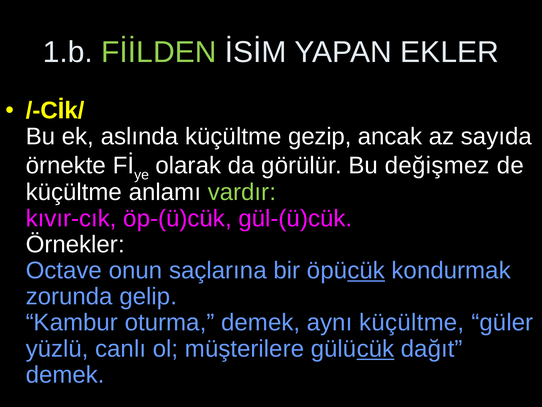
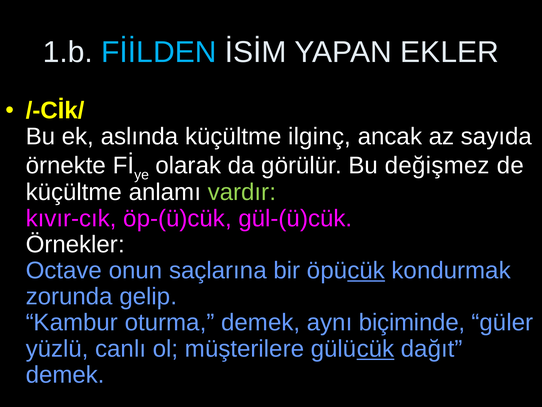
FİİLDEN colour: light green -> light blue (159, 52)
gezip: gezip -> ilginç (320, 137)
aynı küçültme: küçültme -> biçiminde (412, 322)
